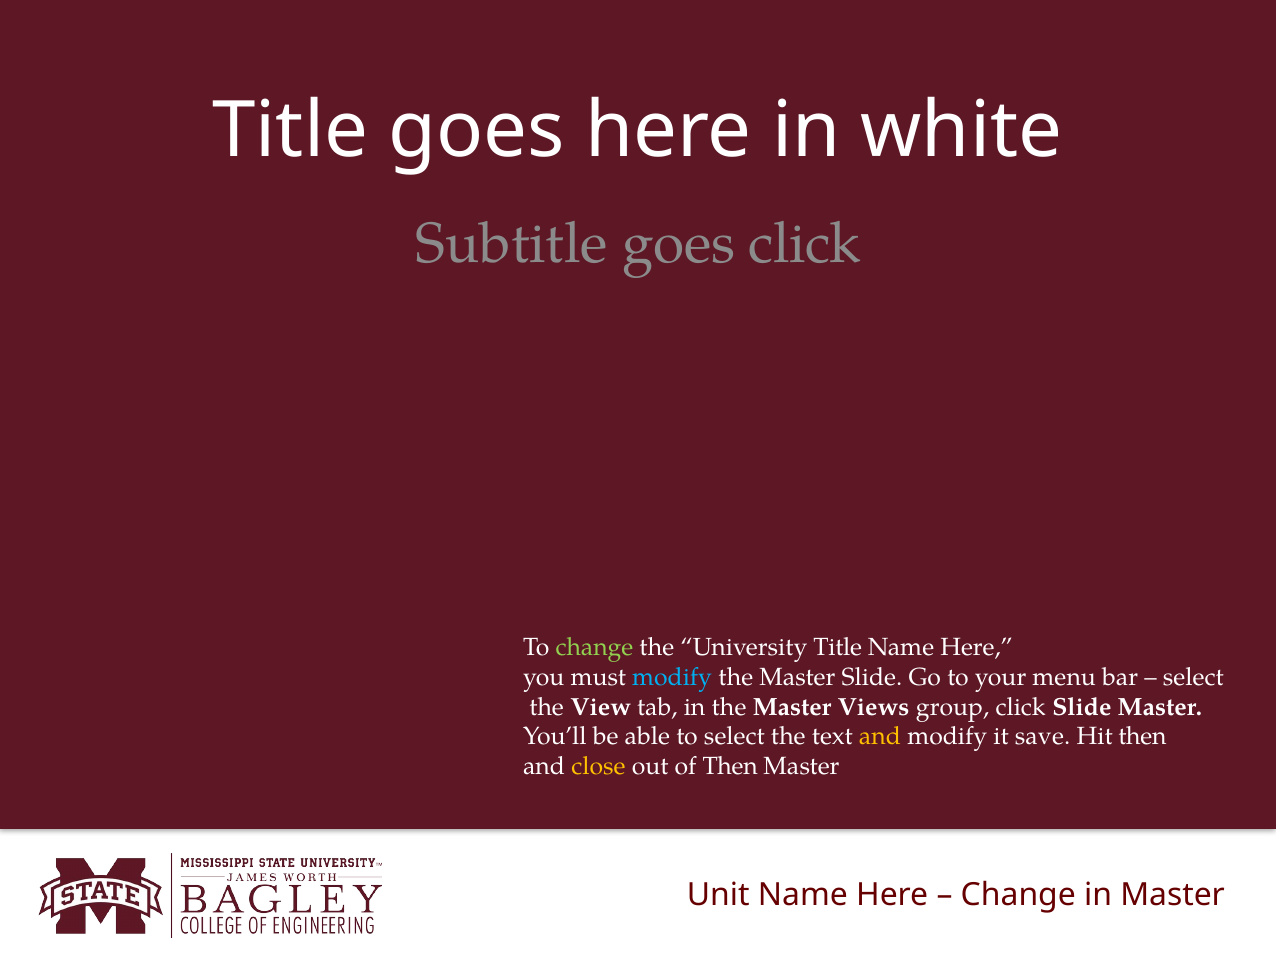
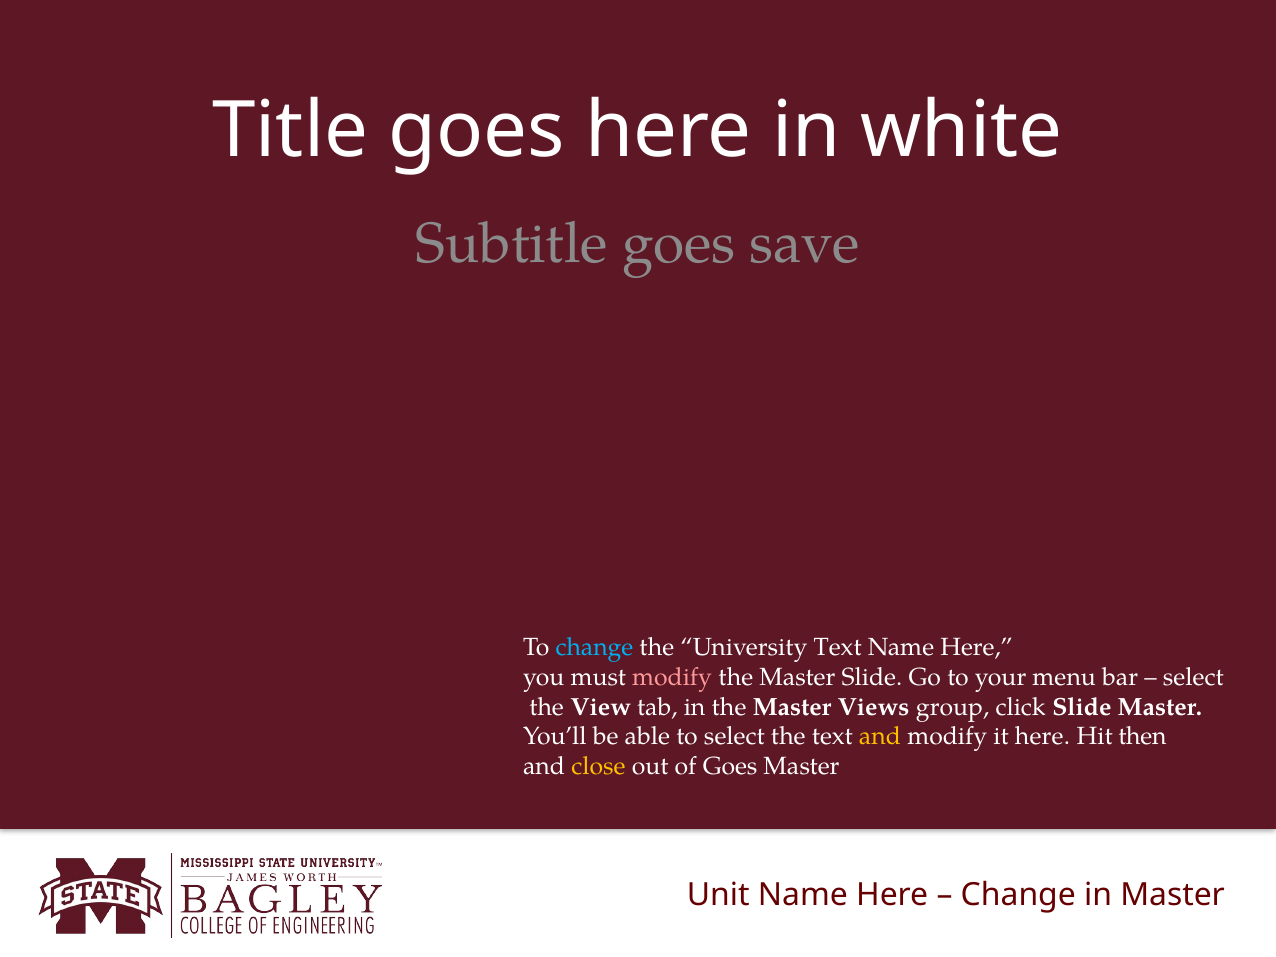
goes click: click -> save (805, 243)
change colour: light green -> light blue (594, 647)
University Title: Title -> Text (838, 647)
modify colour: light blue -> pink (672, 677)
it save: save -> here (1042, 737)
of Then: Then -> Goes (730, 767)
